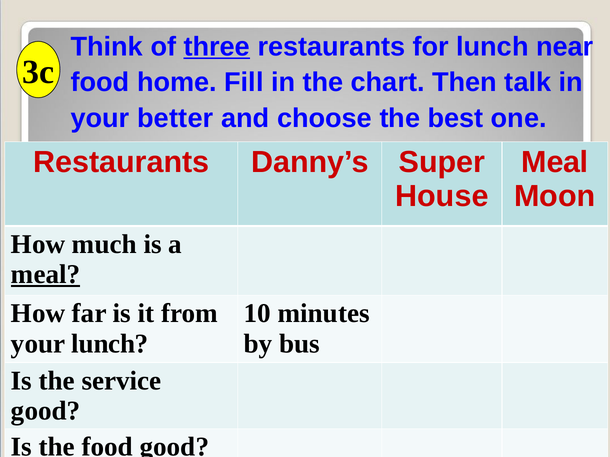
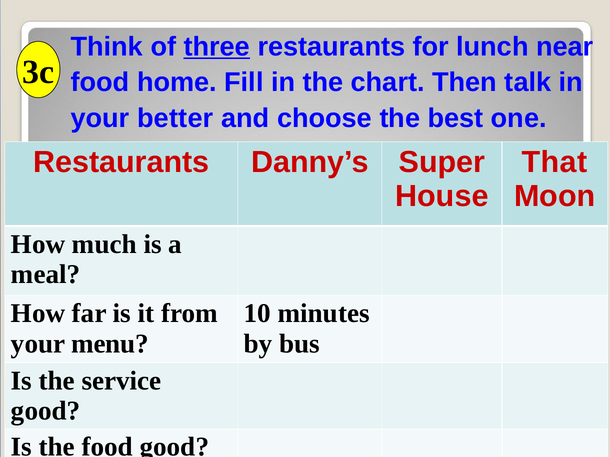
Meal: Meal -> That (555, 162)
meal underline: present -> none (46, 275)
your lunch: lunch -> menu (110, 344)
